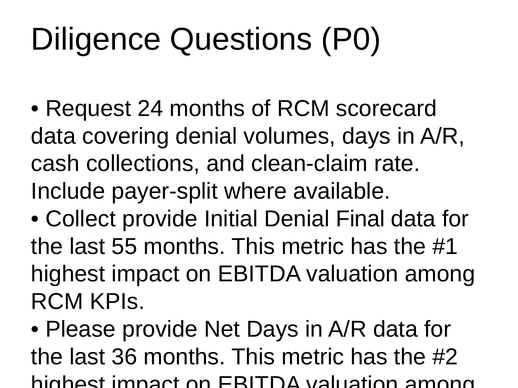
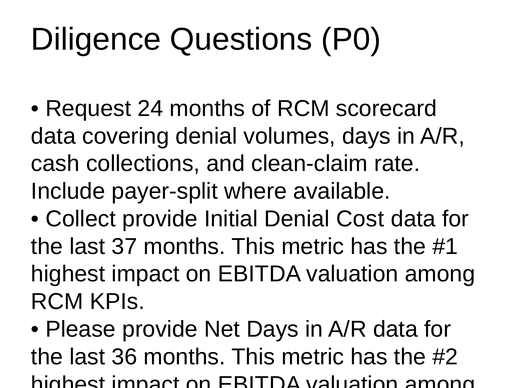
Denial Final: Final -> Cost (360, 219)
55: 55 -> 37 (124, 247)
